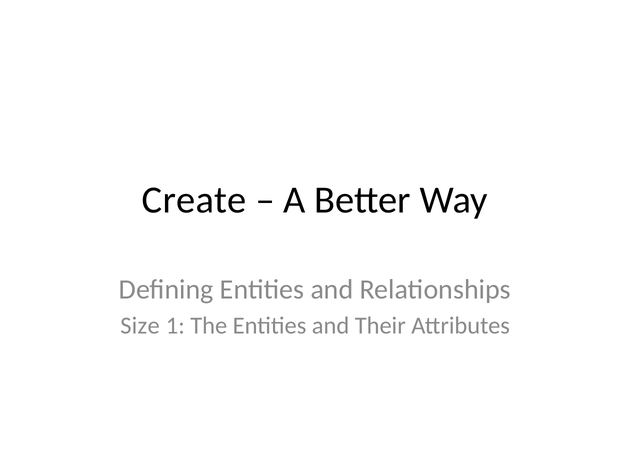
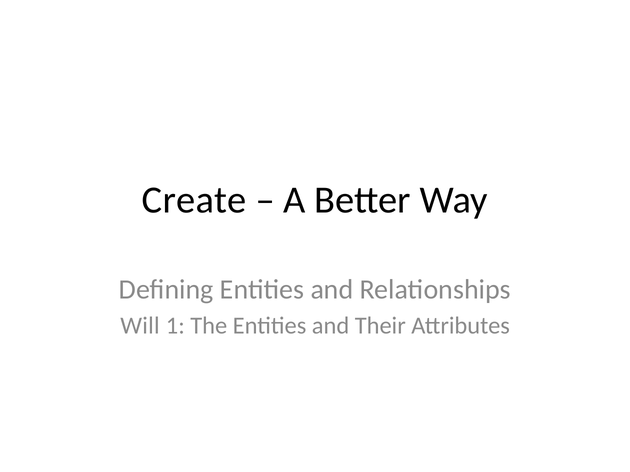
Size: Size -> Will (140, 326)
